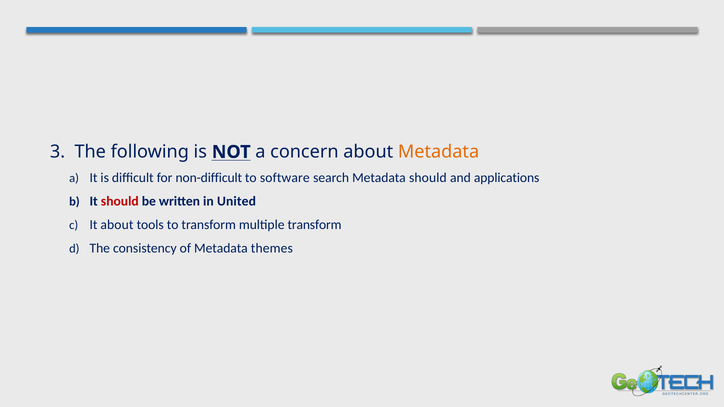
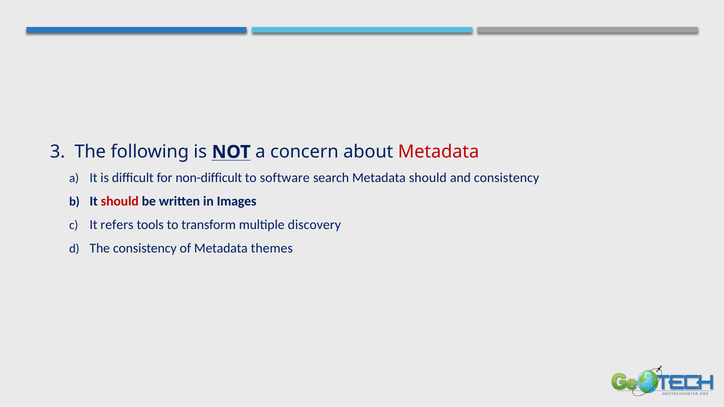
Metadata colour: orange -> red (439, 152)
and applications: applications -> consistency (507, 178)
United: United -> Images (237, 202)
It about: about -> refers (117, 225)
multiple transform: transform -> discovery (314, 225)
